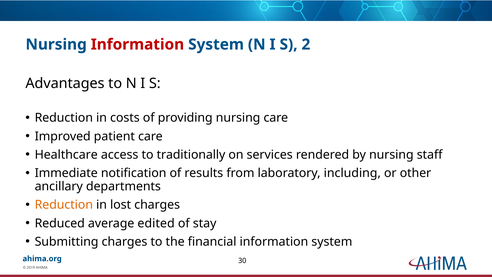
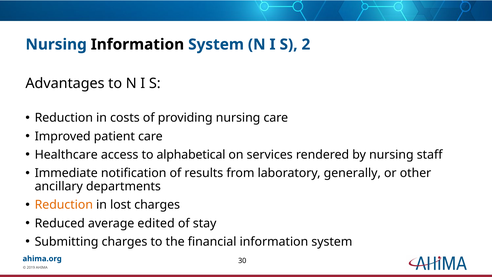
Information colour: red -> black (137, 44)
traditionally: traditionally -> alphabetical (191, 155)
including: including -> generally (352, 173)
